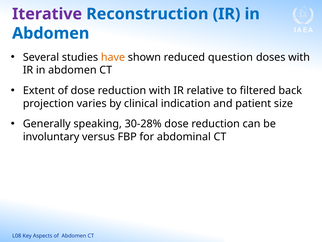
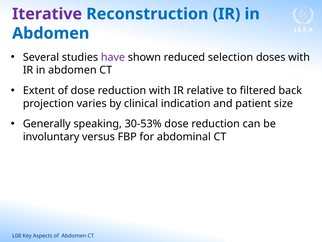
have colour: orange -> purple (113, 57)
question: question -> selection (230, 57)
30-28%: 30-28% -> 30-53% (143, 124)
